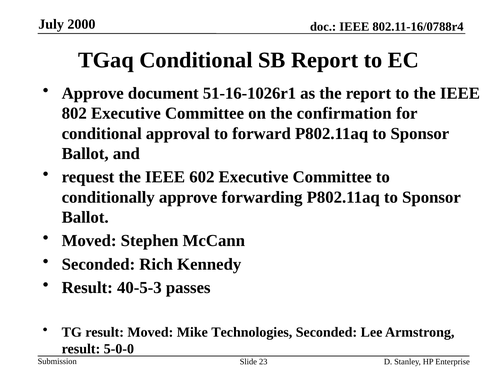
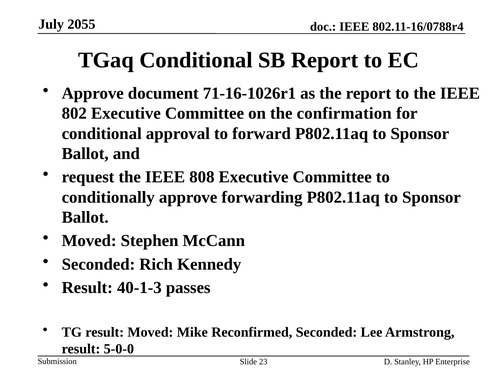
2000: 2000 -> 2055 (81, 24)
51-16-1026r1: 51-16-1026r1 -> 71-16-1026r1 (249, 93)
602: 602 -> 808 (202, 177)
40-5-3: 40-5-3 -> 40-1-3 (139, 288)
Technologies: Technologies -> Reconfirmed (252, 332)
